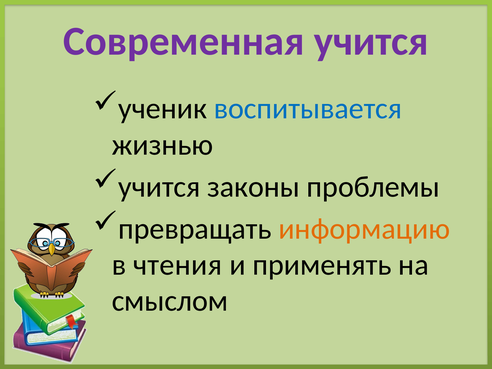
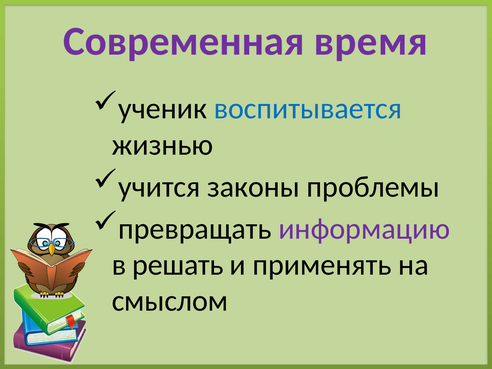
Современная учится: учится -> время (371, 41)
информацию colour: orange -> purple (364, 229)
чтения: чтения -> решать (178, 265)
